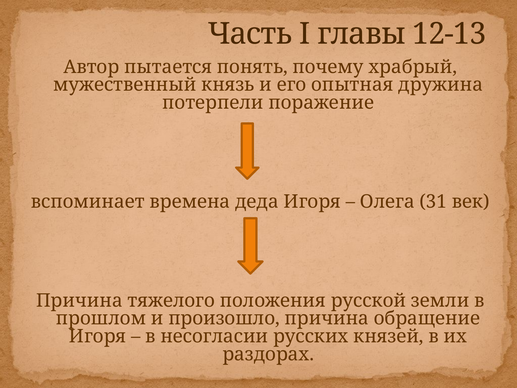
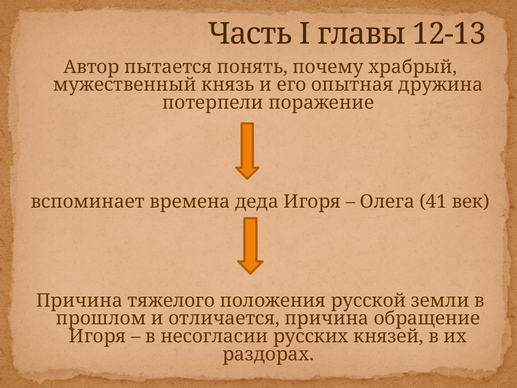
31: 31 -> 41 (433, 201)
произошло: произошло -> отличается (224, 318)
